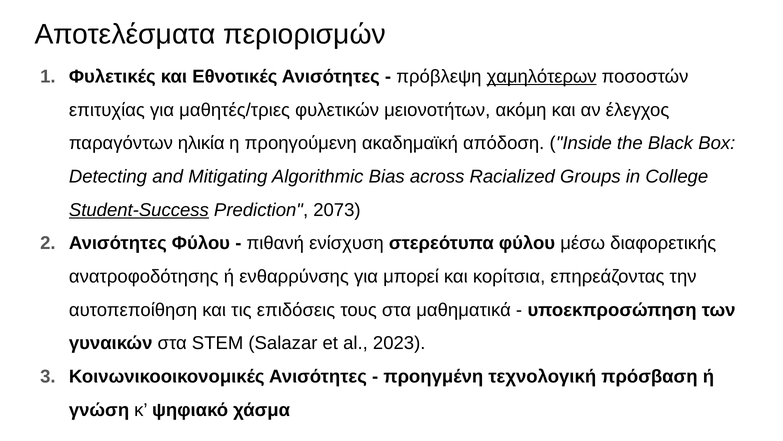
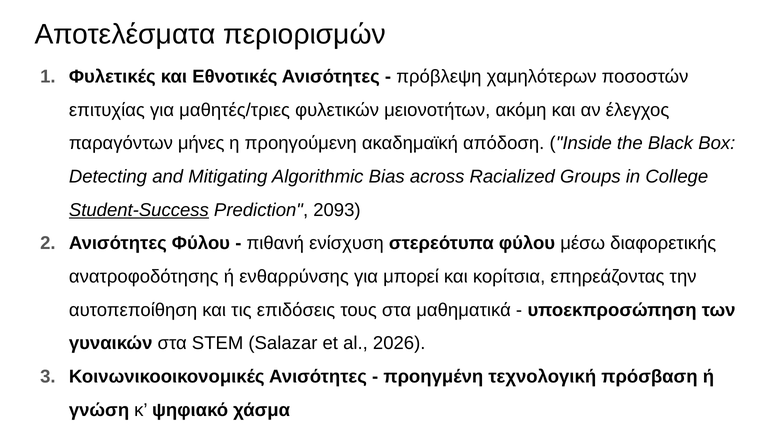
χαμηλότερων underline: present -> none (542, 76)
ηλικία: ηλικία -> μήνες (201, 143)
2073: 2073 -> 2093 (337, 210)
2023: 2023 -> 2026 (399, 343)
